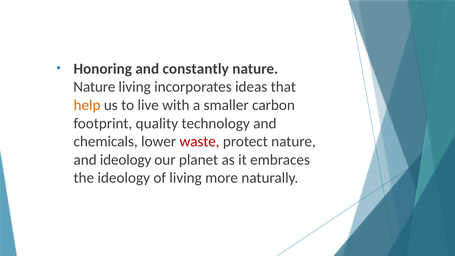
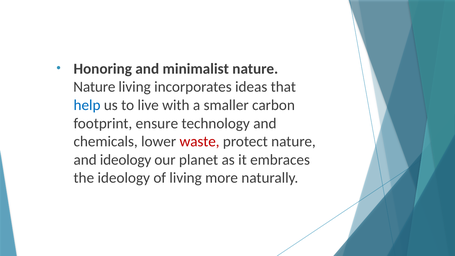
constantly: constantly -> minimalist (196, 69)
help colour: orange -> blue (87, 105)
quality: quality -> ensure (157, 123)
